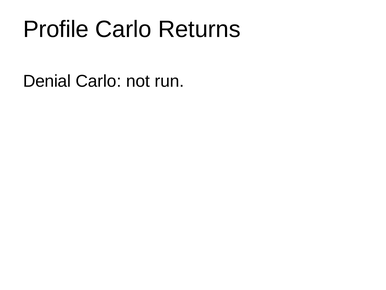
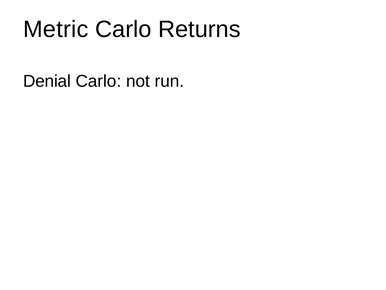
Profile: Profile -> Metric (56, 29)
